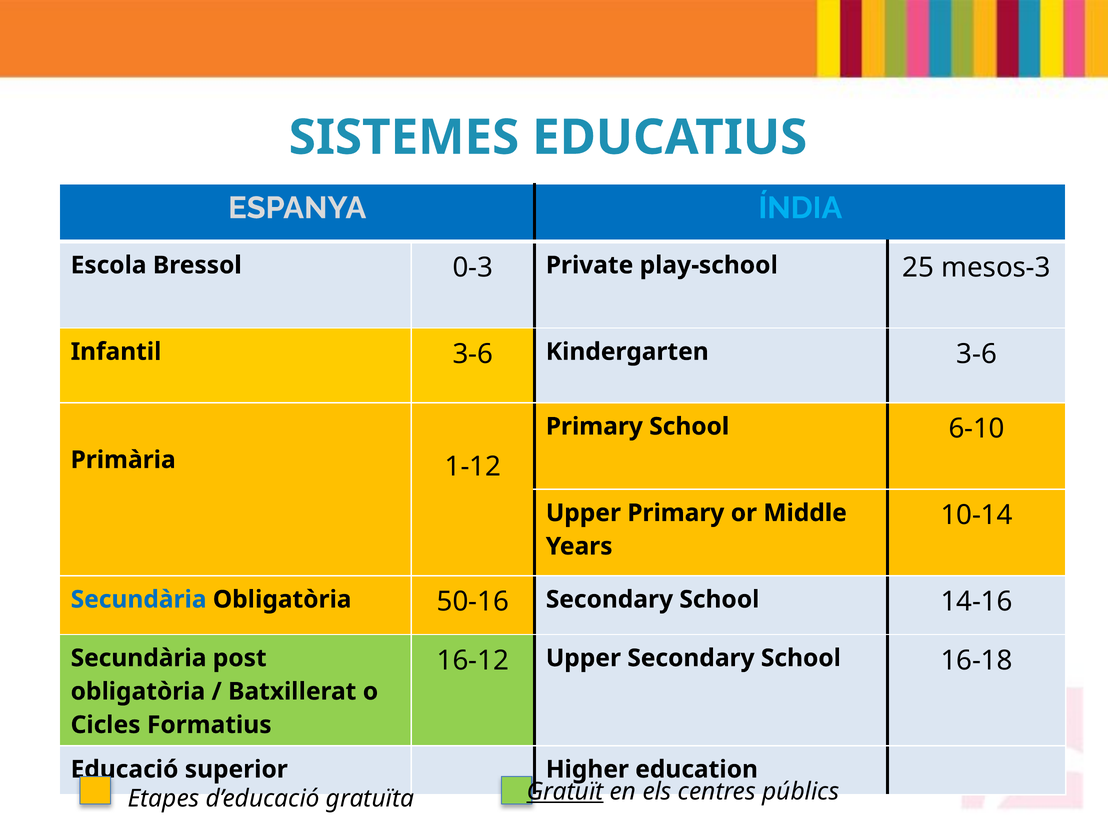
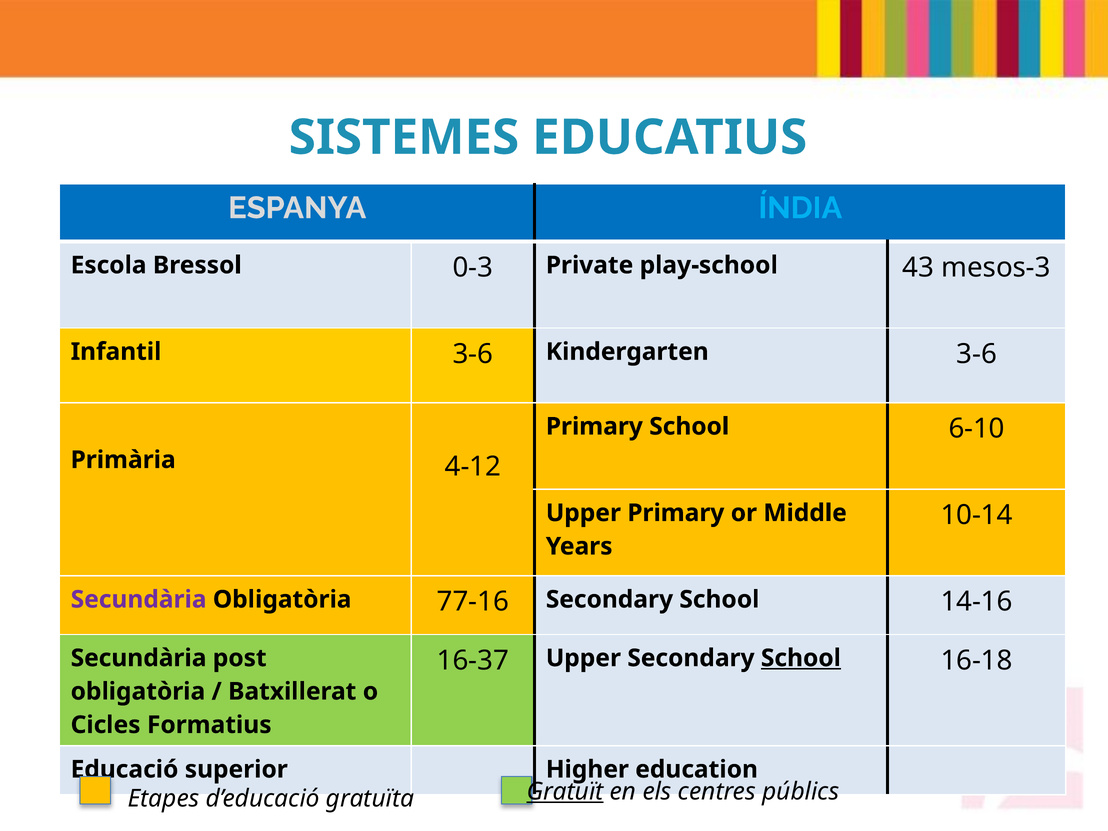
25: 25 -> 43 (918, 268)
1-12: 1-12 -> 4-12 (473, 466)
Secundària colour: blue -> purple (139, 599)
50-16: 50-16 -> 77-16 (473, 602)
16-12: 16-12 -> 16-37 (473, 660)
School underline: none -> present (801, 658)
